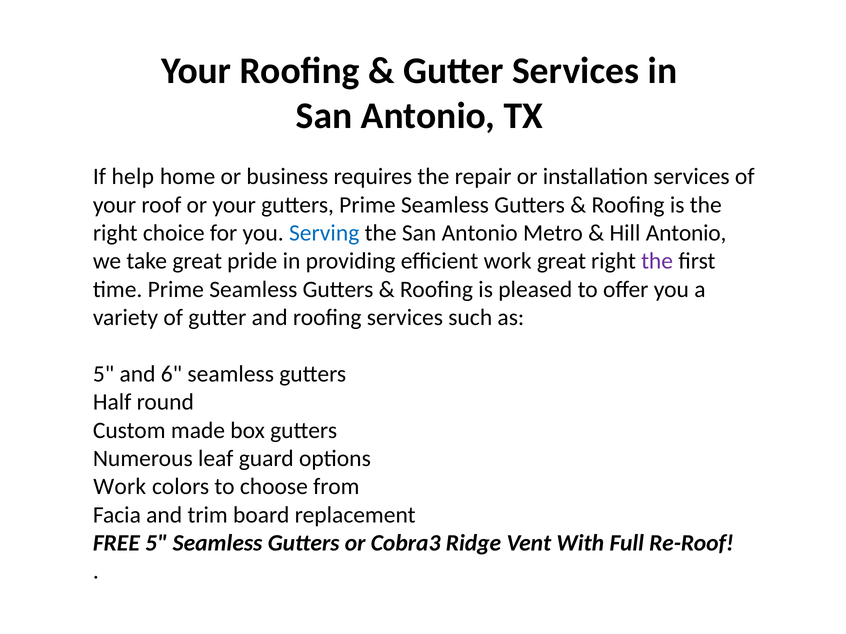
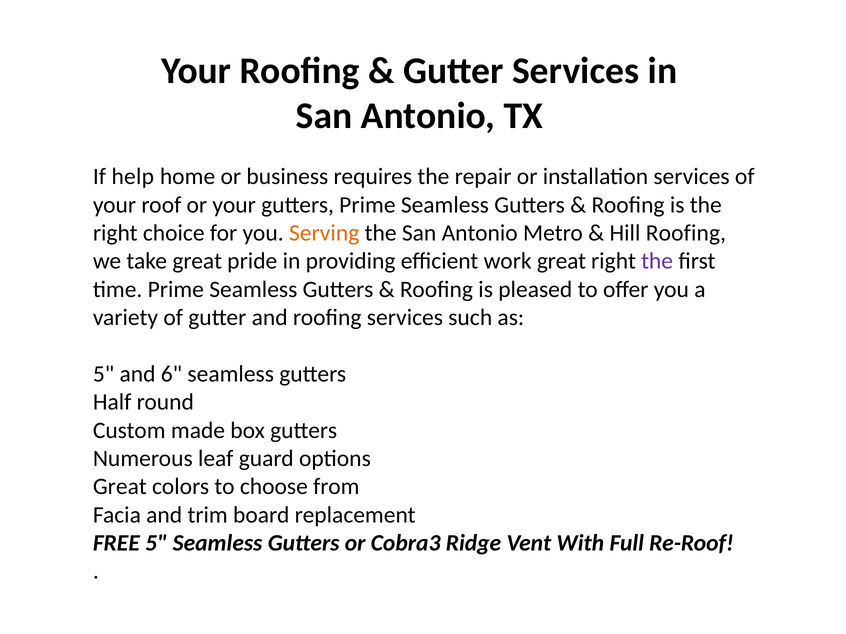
Serving colour: blue -> orange (324, 233)
Hill Antonio: Antonio -> Roofing (686, 233)
Work: Work -> Great (120, 487)
